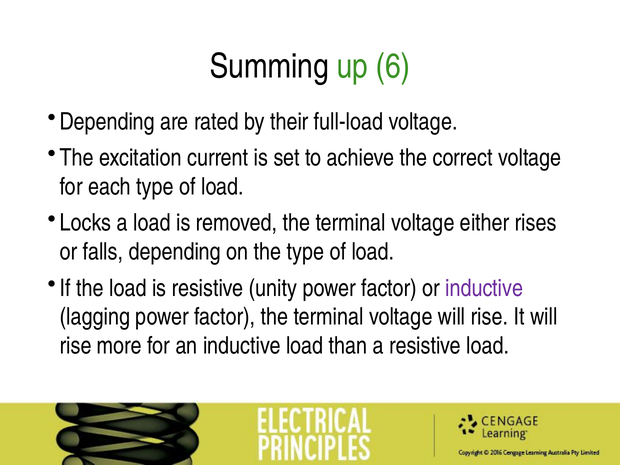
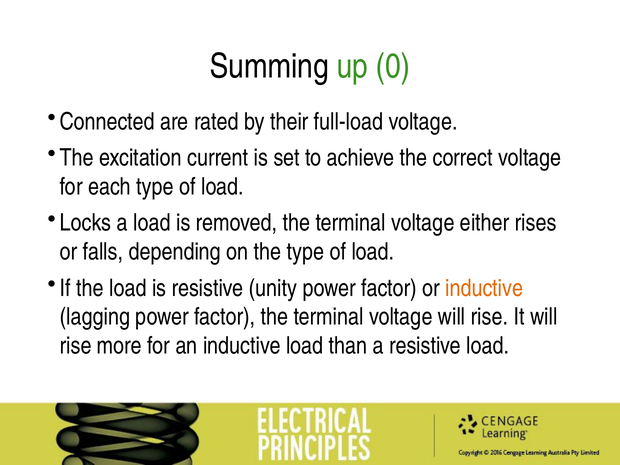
6: 6 -> 0 (393, 66)
Depending: Depending -> Connected (107, 122)
inductive colour: purple -> orange (484, 288)
